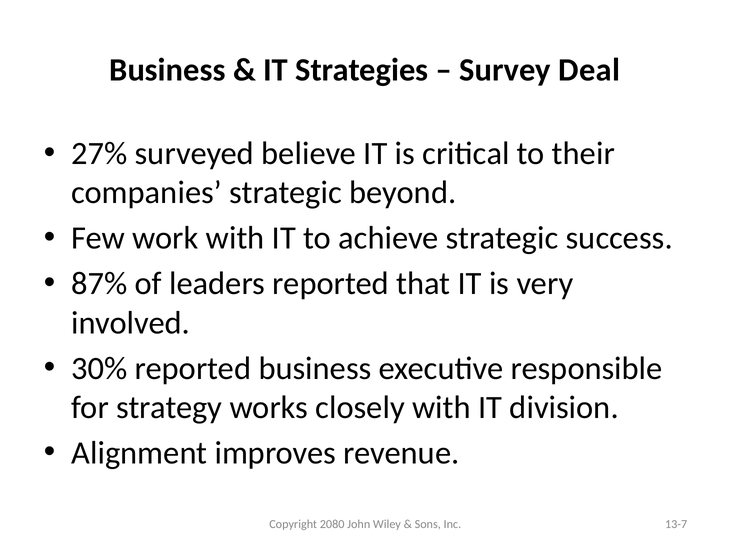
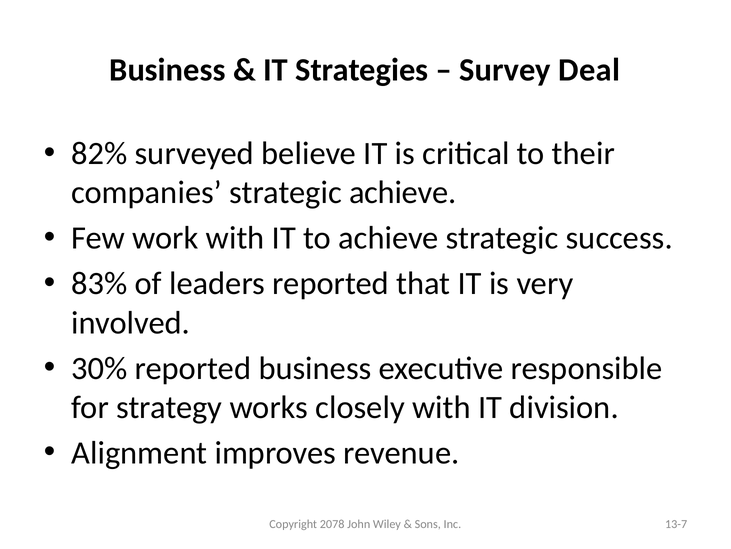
27%: 27% -> 82% (99, 153)
strategic beyond: beyond -> achieve (403, 192)
87%: 87% -> 83% (99, 283)
2080: 2080 -> 2078 (332, 523)
